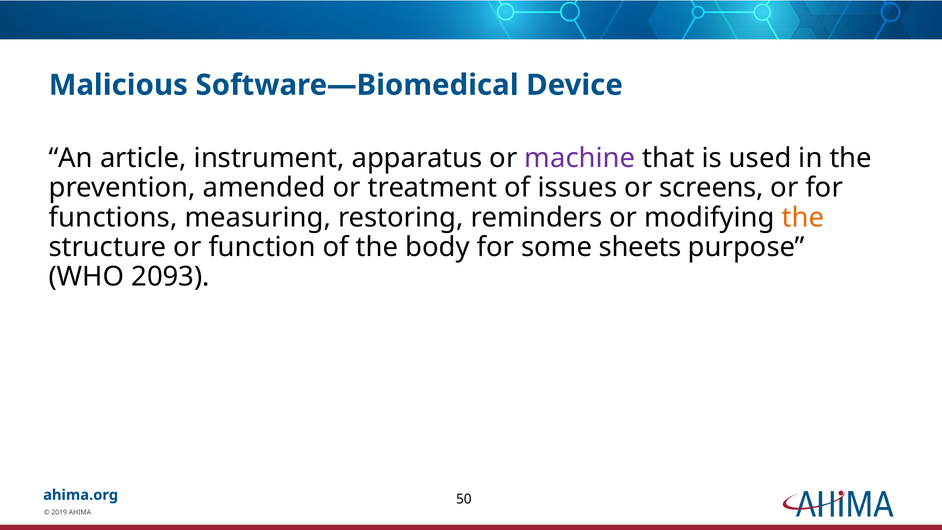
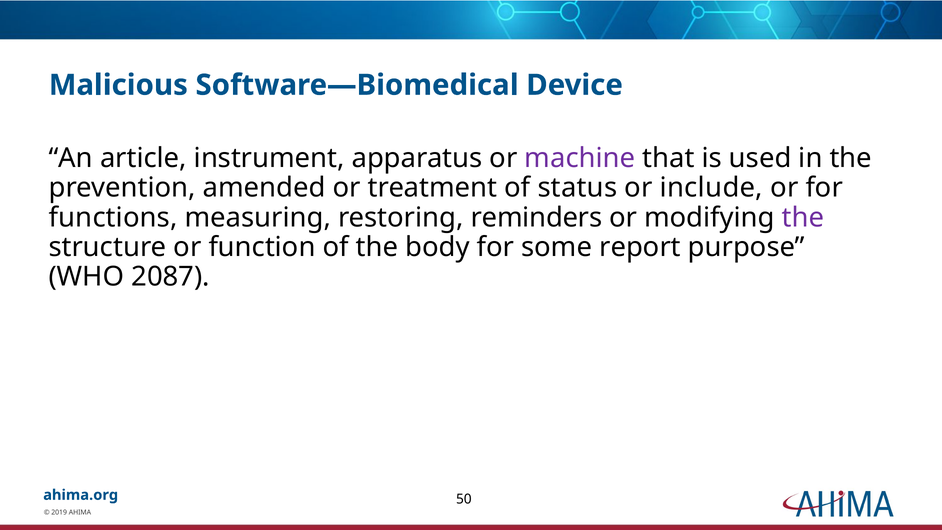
issues: issues -> status (577, 188)
screens: screens -> include (711, 188)
the colour: orange -> purple (803, 217)
sheets: sheets -> report (640, 247)
2093: 2093 -> 2087 (170, 277)
